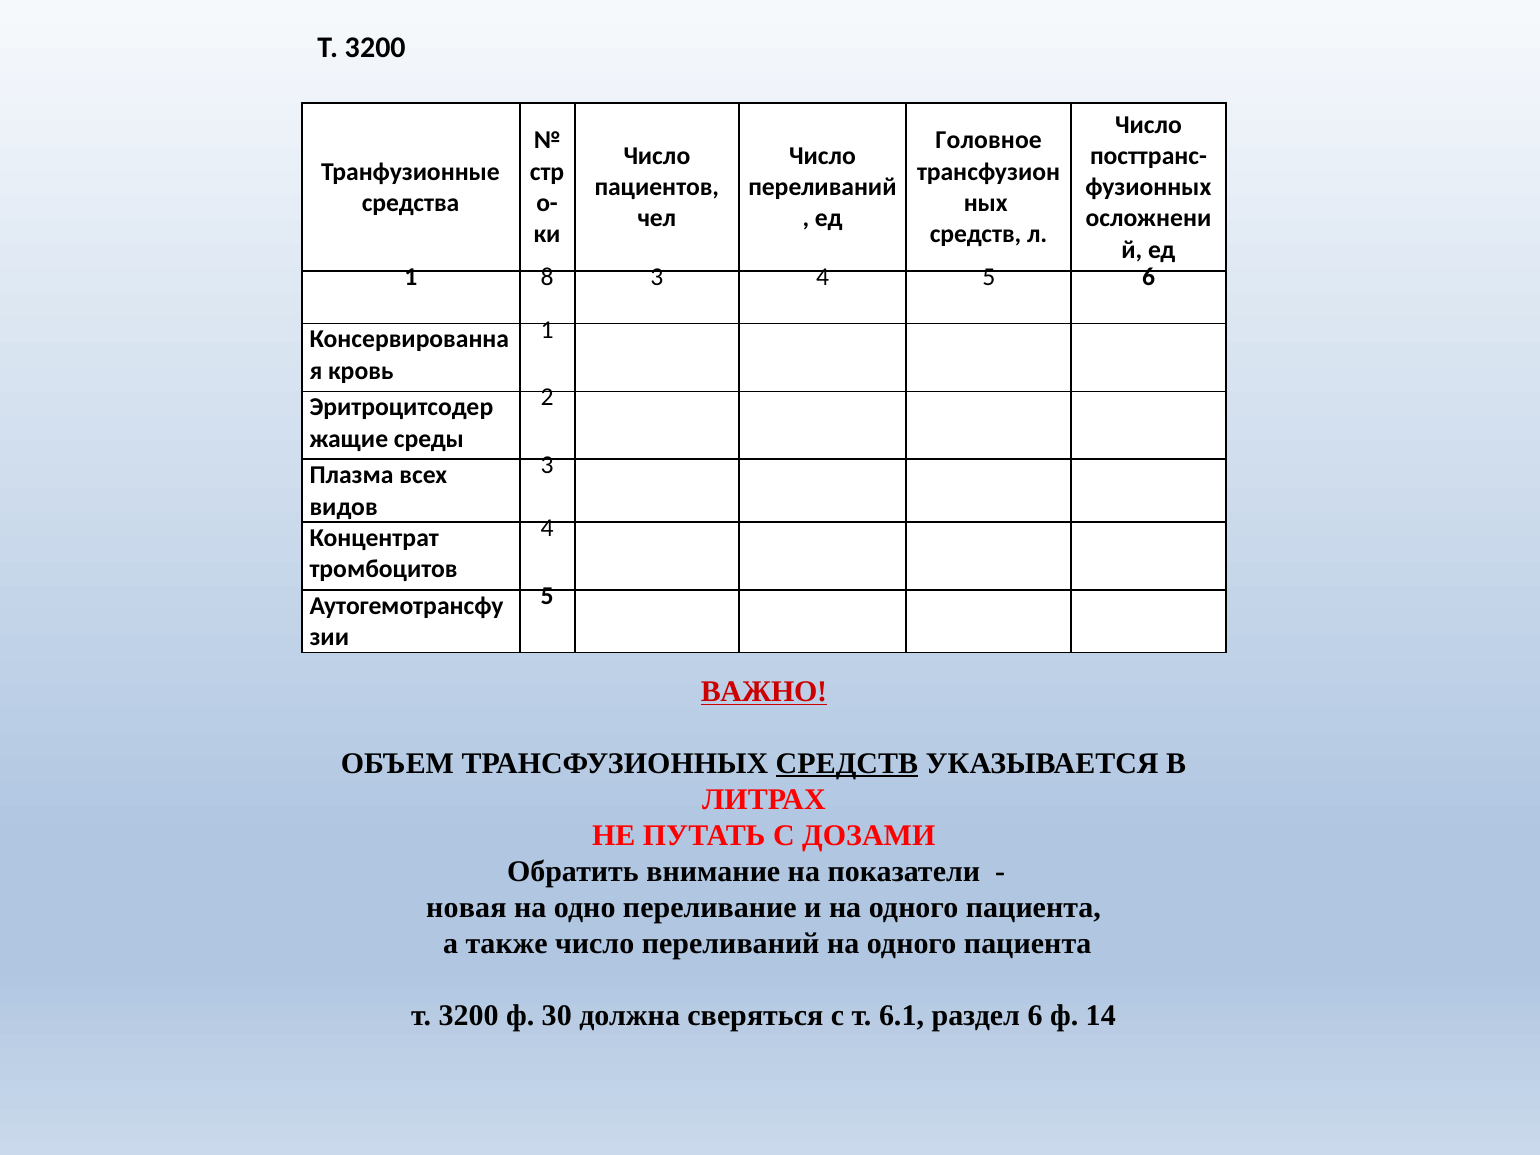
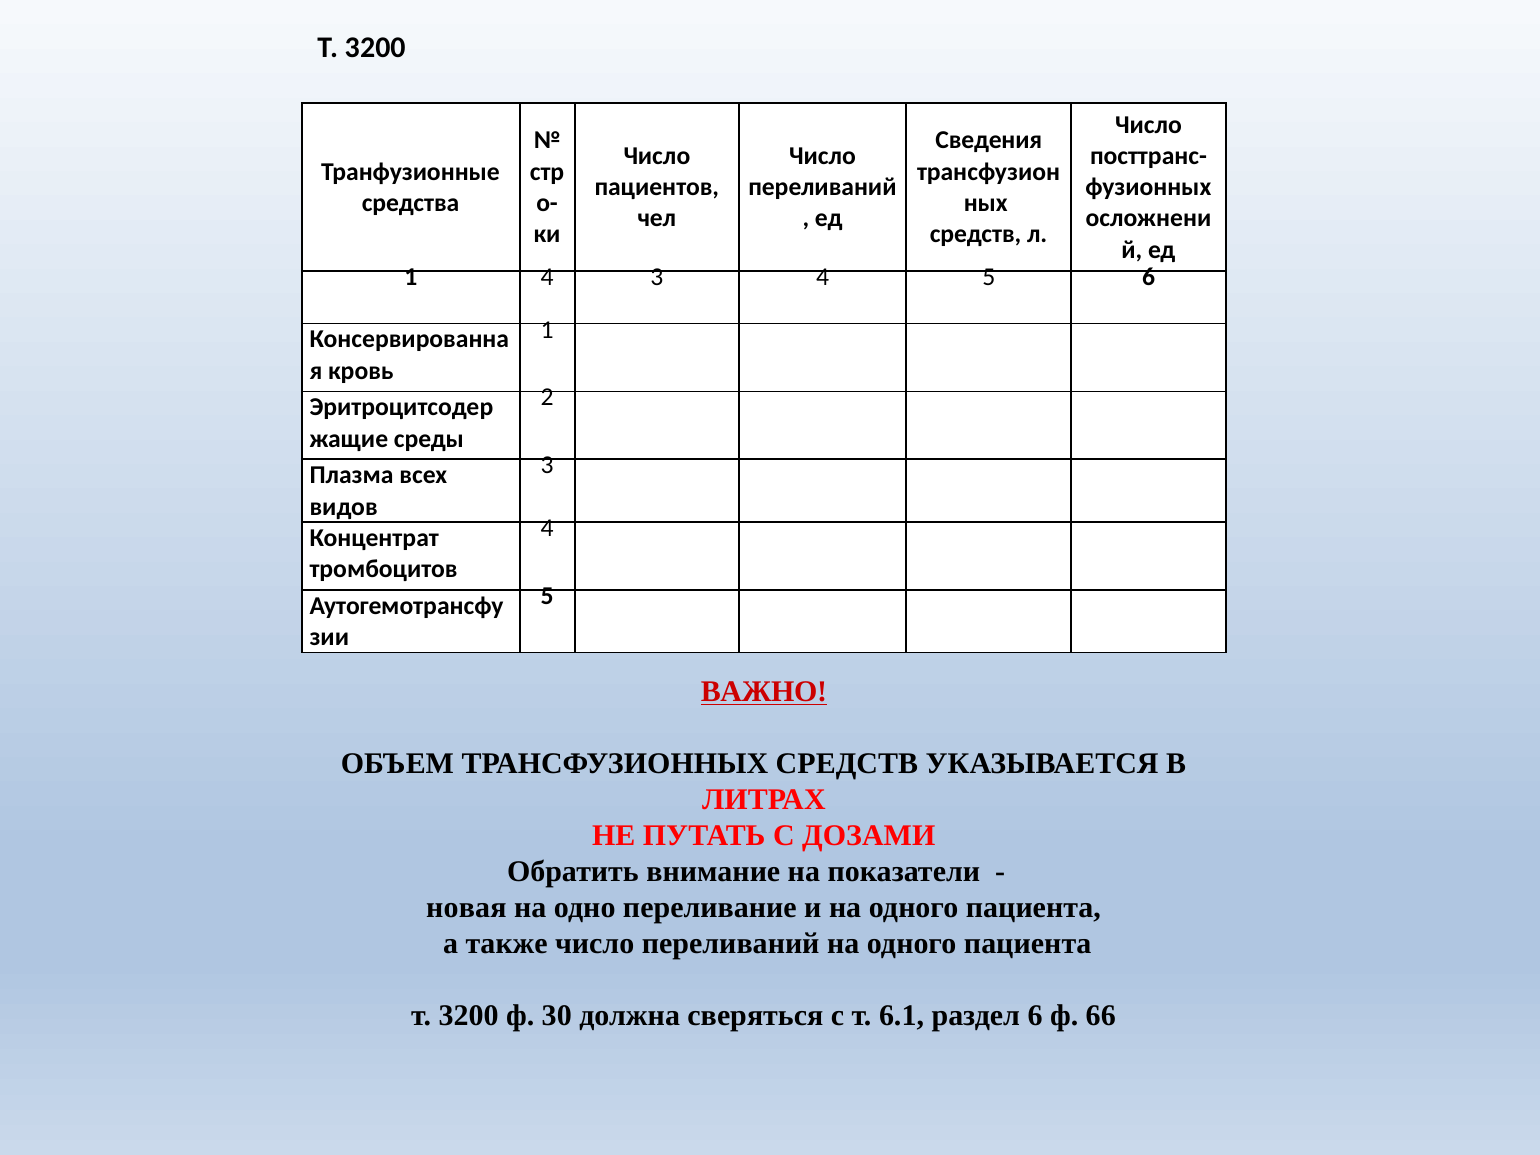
Головное: Головное -> Сведения (989, 140)
1 8: 8 -> 4 (547, 277)
СРЕДСТВ underline: present -> none (847, 763)
14: 14 -> 66 (1101, 1015)
